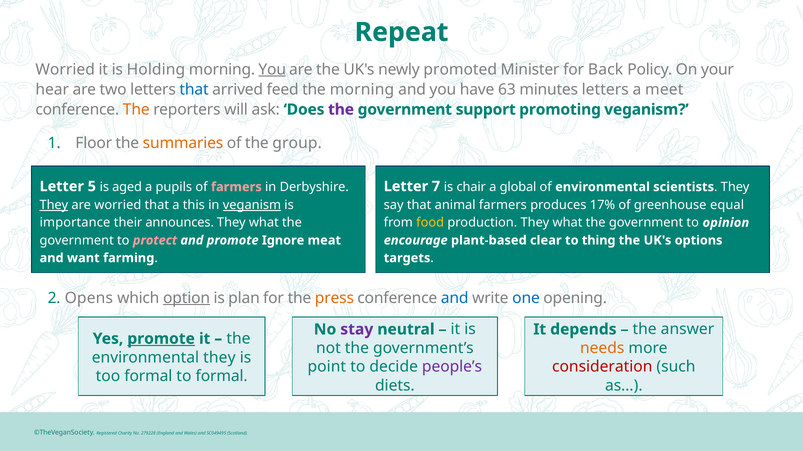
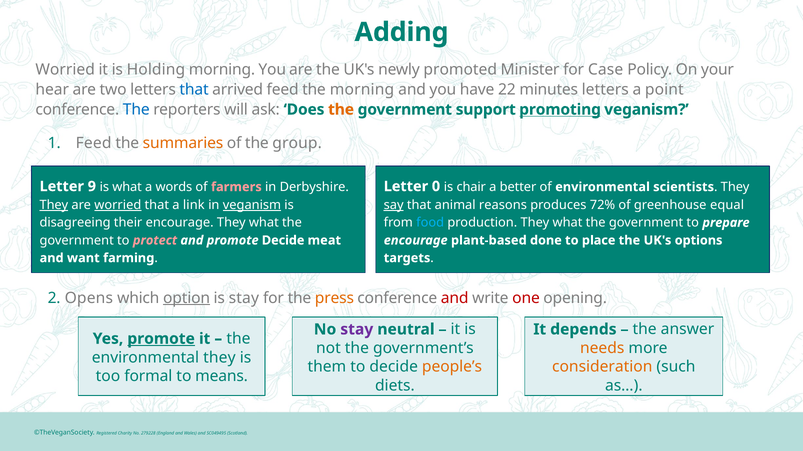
Repeat: Repeat -> Adding (402, 32)
You underline: present -> none (272, 70)
Back: Back -> Case (606, 70)
63: 63 -> 22 (507, 90)
meet: meet -> point (664, 90)
The colour: orange -> blue (136, 110)
the colour: purple -> orange (341, 110)
promoting underline: none -> present (560, 110)
1 Floor: Floor -> Feed (94, 143)
5: 5 -> 9 (92, 187)
is aged: aged -> what (127, 187)
pupils: pupils -> words (174, 187)
7: 7 -> 0 (436, 187)
global: global -> better (518, 187)
worried underline: none -> present (118, 205)
this: this -> link (194, 205)
say underline: none -> present (394, 205)
animal farmers: farmers -> reasons (503, 205)
17%: 17% -> 72% (602, 205)
importance: importance -> disagreeing (75, 223)
their announces: announces -> encourage (180, 223)
food colour: yellow -> light blue (430, 223)
opinion: opinion -> prepare (726, 223)
promote Ignore: Ignore -> Decide (283, 241)
clear: clear -> done (546, 241)
thing: thing -> place (599, 241)
is plan: plan -> stay (244, 298)
and colour: blue -> red (455, 298)
one colour: blue -> red (526, 298)
point: point -> them (327, 367)
people’s colour: purple -> orange (452, 367)
consideration colour: red -> orange (602, 367)
to formal: formal -> means (222, 377)
